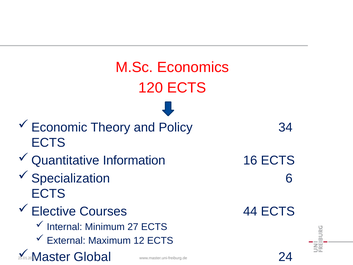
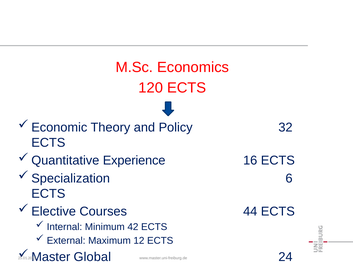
34: 34 -> 32 (286, 127)
Information: Information -> Experience (134, 160)
27: 27 -> 42 (133, 227)
